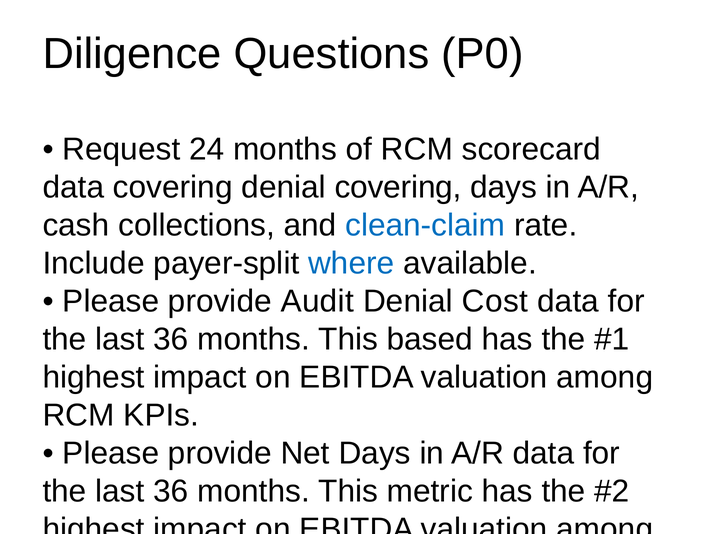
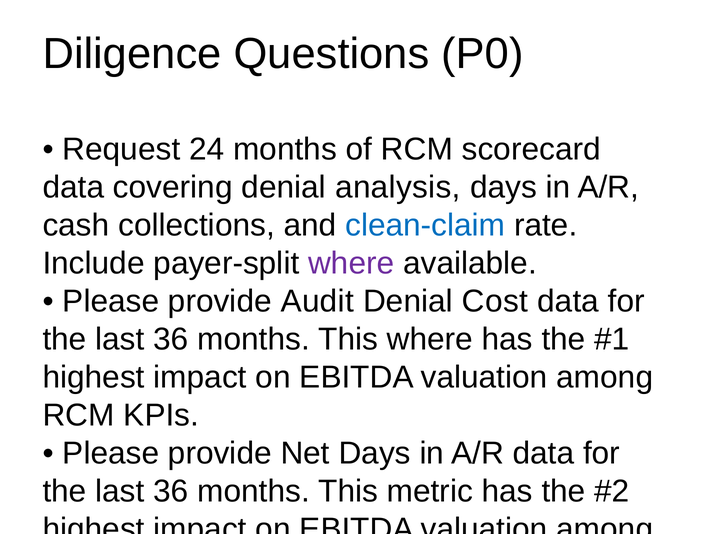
denial covering: covering -> analysis (398, 187)
where colour: blue -> purple (351, 263)
This based: based -> where (430, 339)
